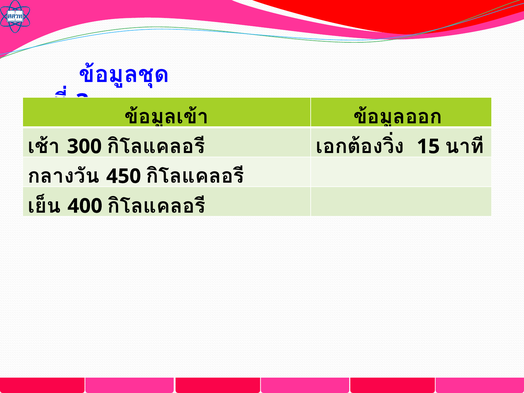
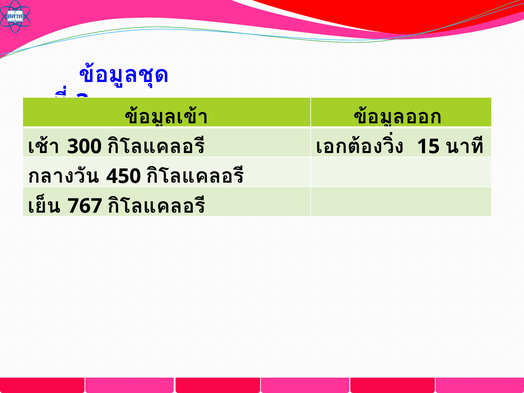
400: 400 -> 767 (85, 206)
